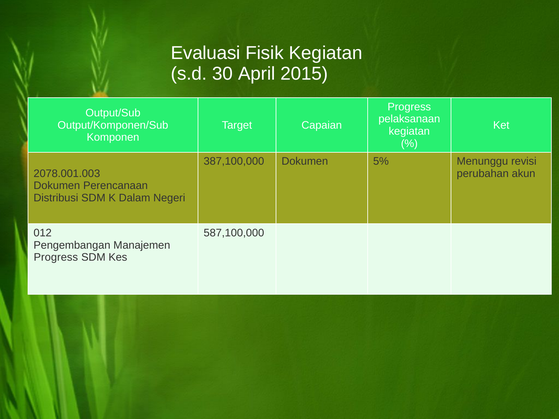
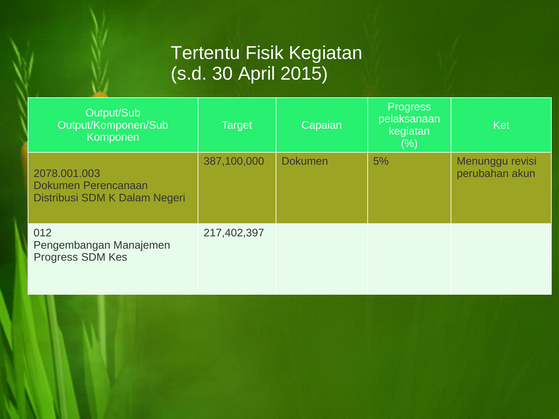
Evaluasi: Evaluasi -> Tertentu (206, 53)
587,100,000: 587,100,000 -> 217,402,397 (234, 233)
